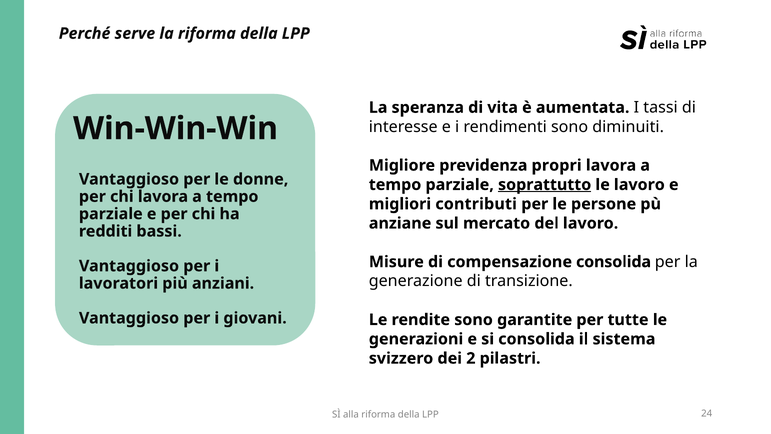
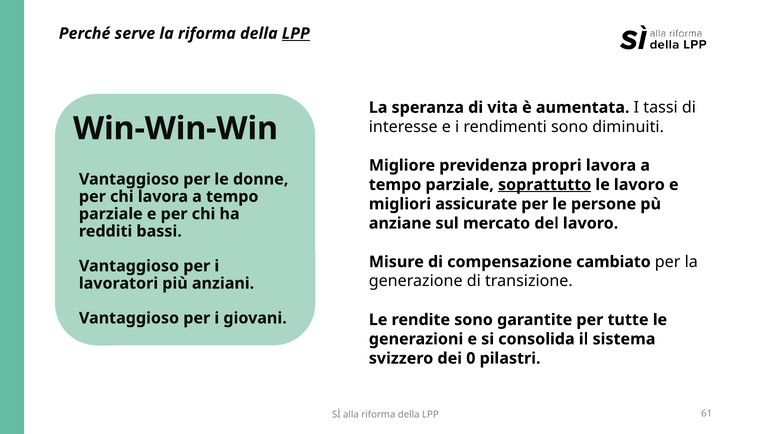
LPP underline: none -> present (296, 33)
contributi: contributi -> assicurate (476, 204)
compensazione consolida: consolida -> cambiato (613, 262)
2: 2 -> 0 (471, 358)
24: 24 -> 61 (707, 413)
